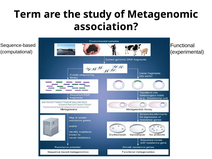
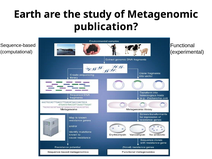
Term: Term -> Earth (28, 14)
association: association -> publication (106, 27)
